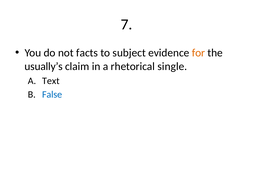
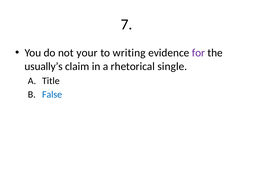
facts: facts -> your (87, 53)
subject: subject -> writing (129, 53)
for colour: orange -> purple (198, 53)
Text: Text -> Title (51, 81)
